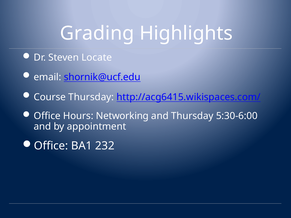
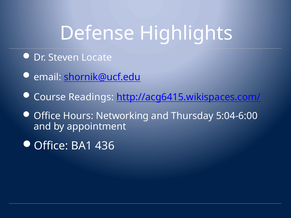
Grading: Grading -> Defense (97, 33)
Course Thursday: Thursday -> Readings (91, 97)
5:30-6:00: 5:30-6:00 -> 5:04-6:00 (237, 116)
232: 232 -> 436 (105, 146)
